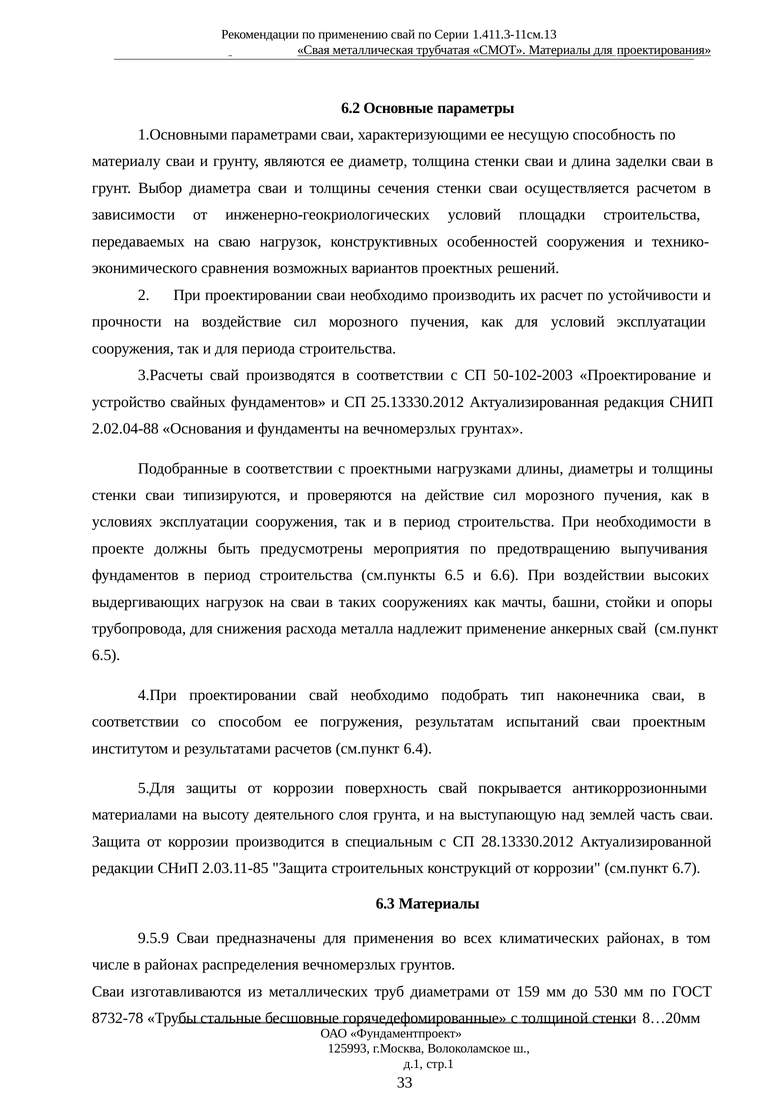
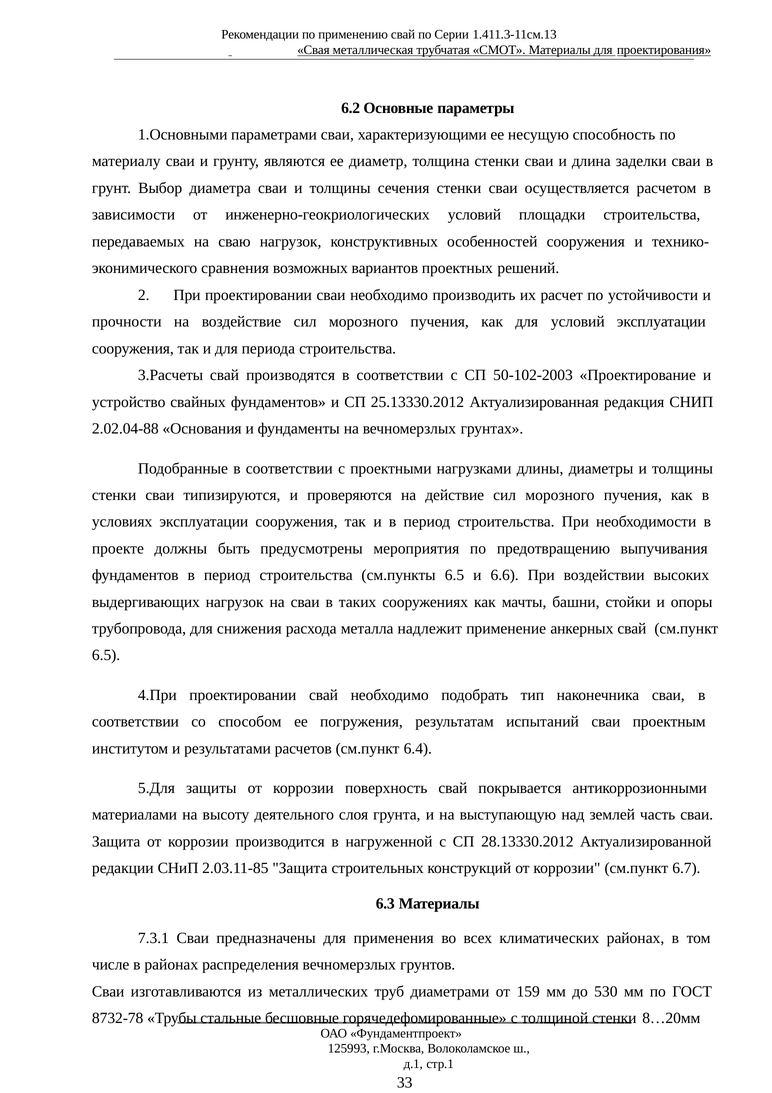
специальным: специальным -> нагруженной (389, 842)
9.5.9: 9.5.9 -> 7.3.1 (153, 938)
